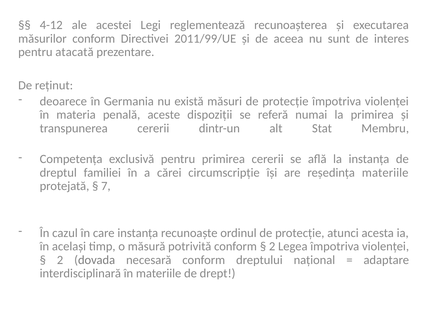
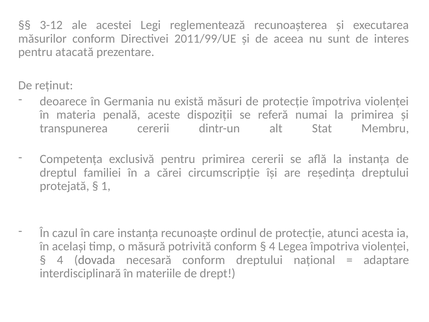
4-12: 4-12 -> 3-12 (51, 25)
reședința materiile: materiile -> dreptului (385, 173)
7: 7 -> 1 (106, 186)
2: 2 -> 4 (272, 246)
2: 2 -> 4 (60, 260)
